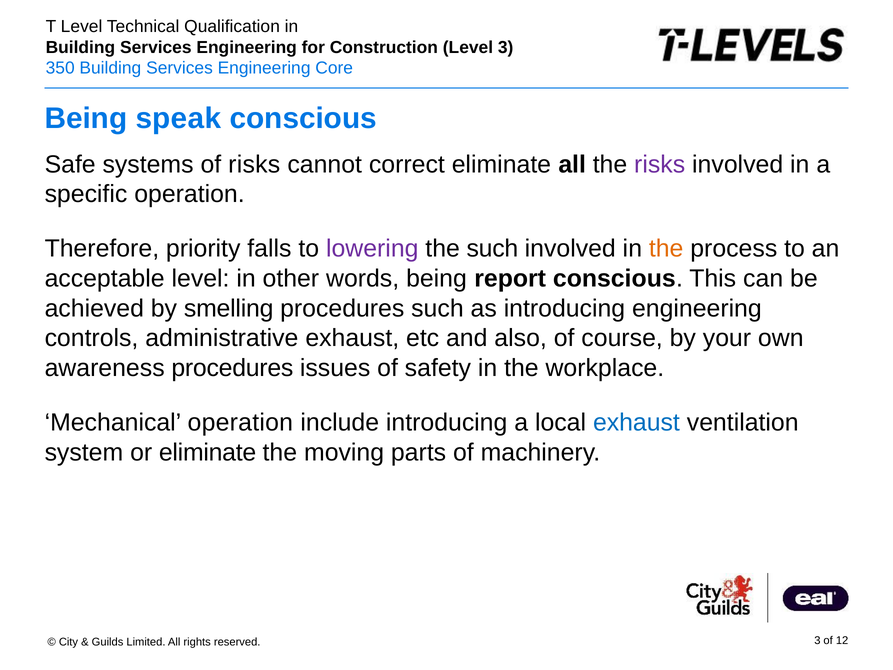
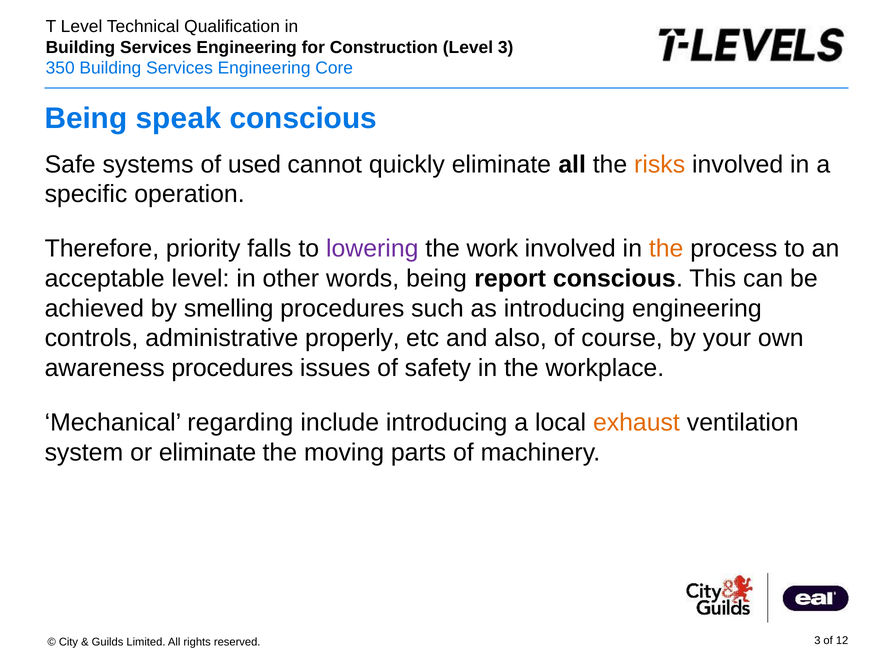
of risks: risks -> used (254, 164)
correct: correct -> quickly (407, 164)
risks colour: purple -> orange (660, 164)
the such: such -> work (492, 249)
administrative exhaust: exhaust -> properly (352, 338)
Mechanical operation: operation -> regarding (240, 422)
exhaust colour: blue -> orange (636, 422)
